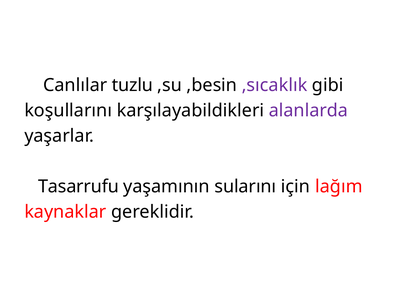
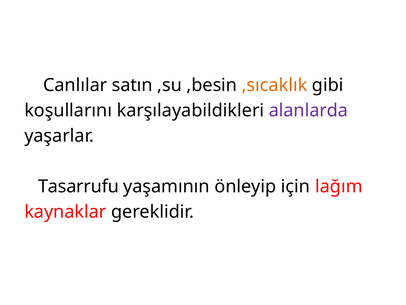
tuzlu: tuzlu -> satın (132, 85)
,sıcaklık colour: purple -> orange (275, 85)
sularını: sularını -> önleyip (245, 186)
